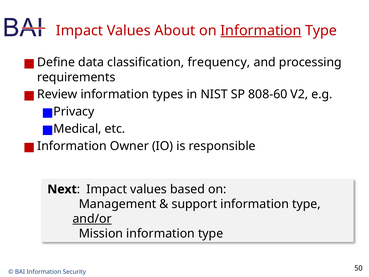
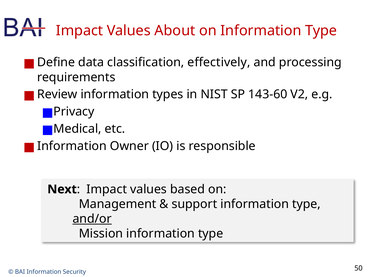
Information underline: present -> none (261, 31)
frequency: frequency -> effectively (219, 62)
808-60: 808-60 -> 143-60 (268, 94)
